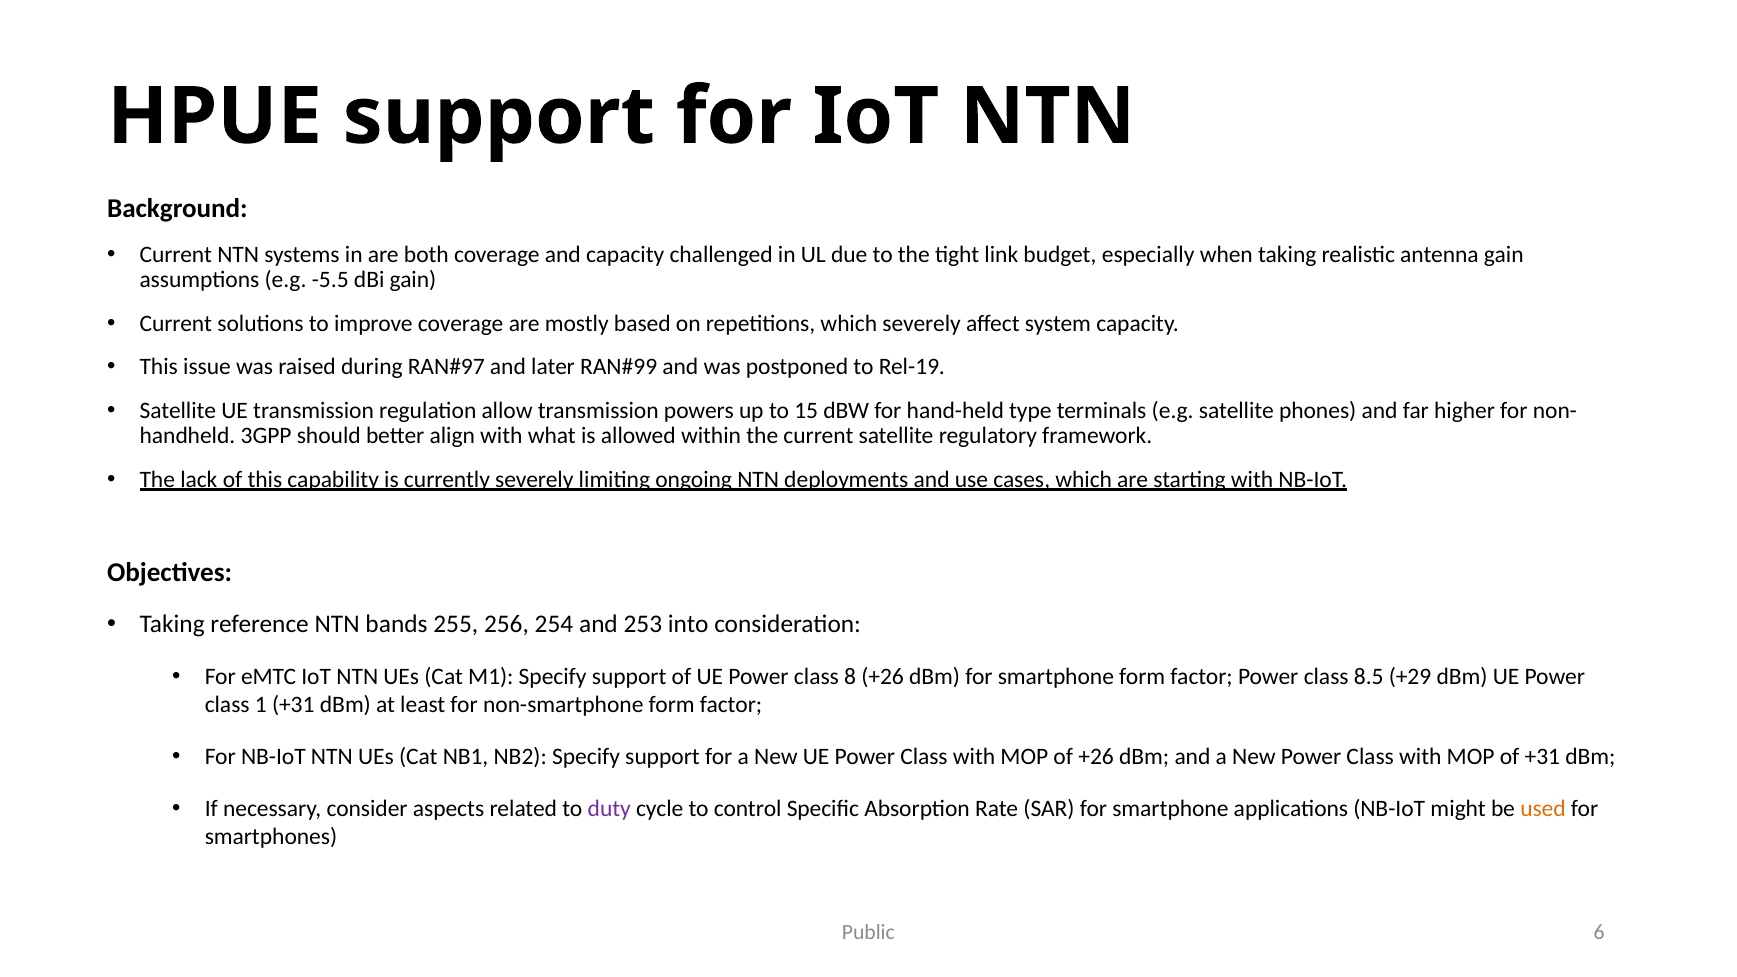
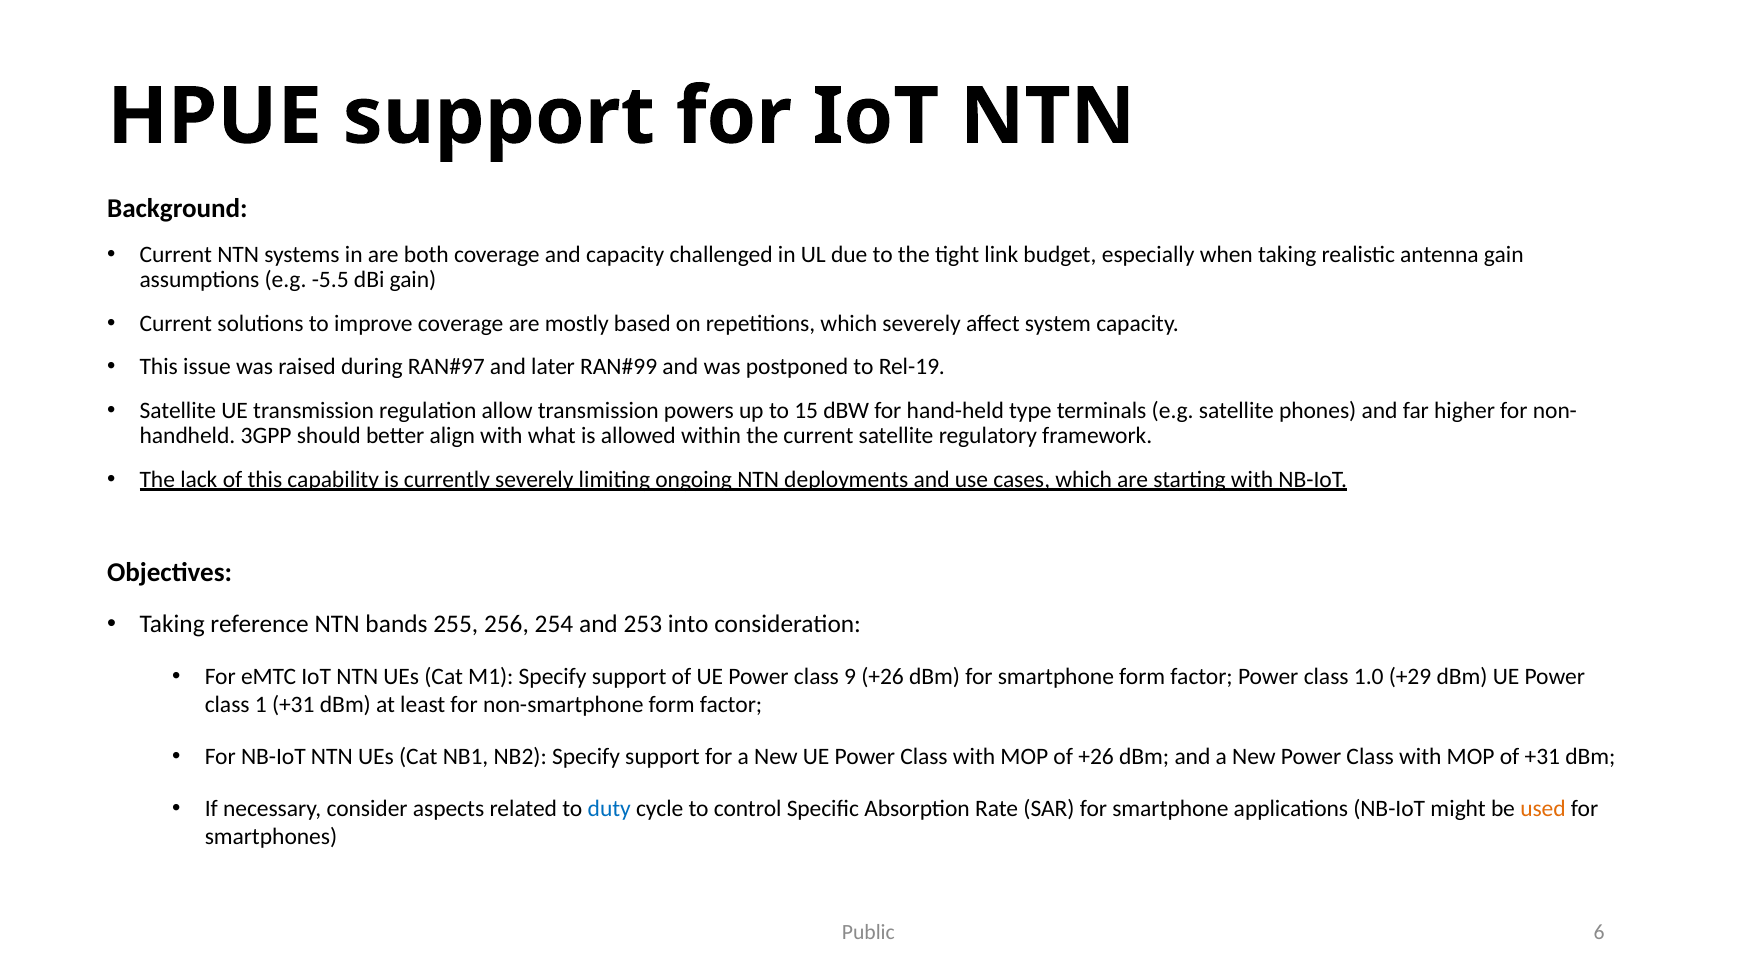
8: 8 -> 9 (850, 677)
8.5: 8.5 -> 1.0 (1369, 677)
duty colour: purple -> blue (609, 809)
